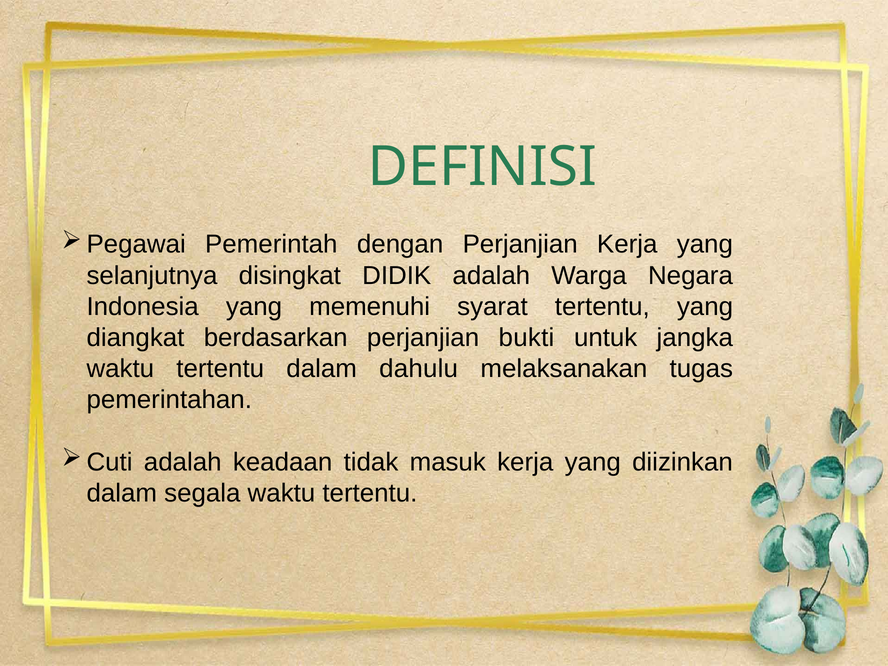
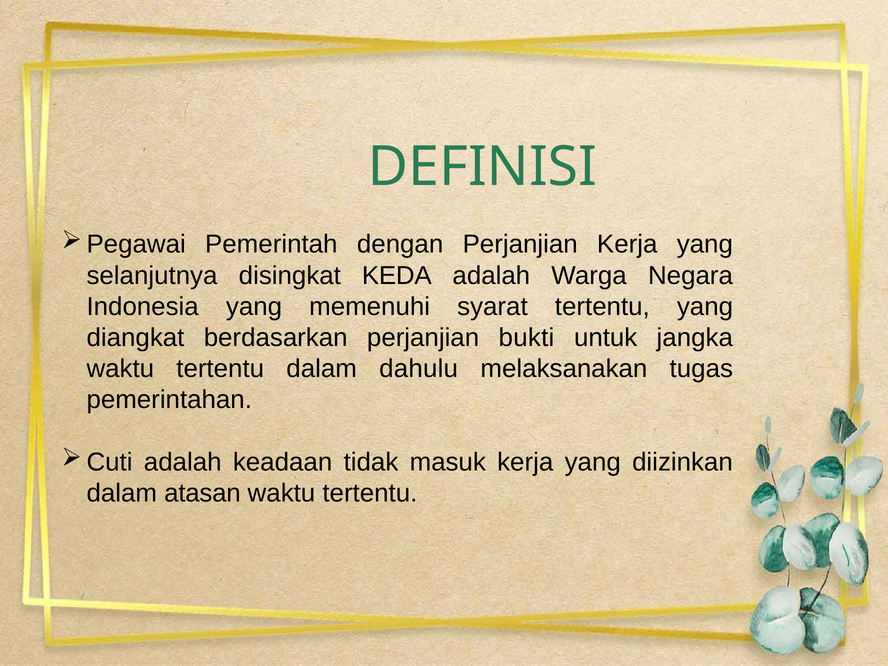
DIDIK: DIDIK -> KEDA (397, 276)
segala: segala -> atasan (202, 493)
